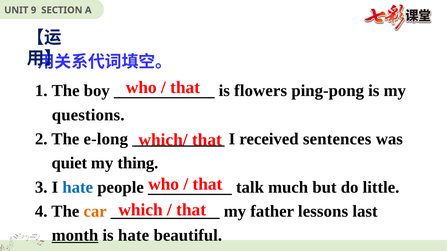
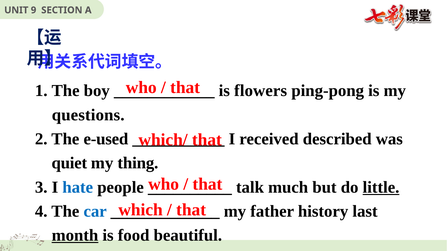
e-long: e-long -> e-used (106, 139)
sentences: sentences -> described (337, 139)
little underline: none -> present (381, 188)
car colour: orange -> blue (95, 212)
lessons: lessons -> history (323, 212)
is hate: hate -> food (134, 236)
